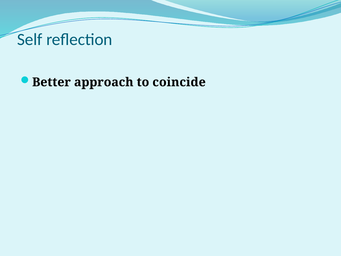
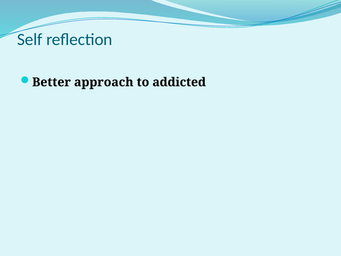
coincide: coincide -> addicted (179, 82)
